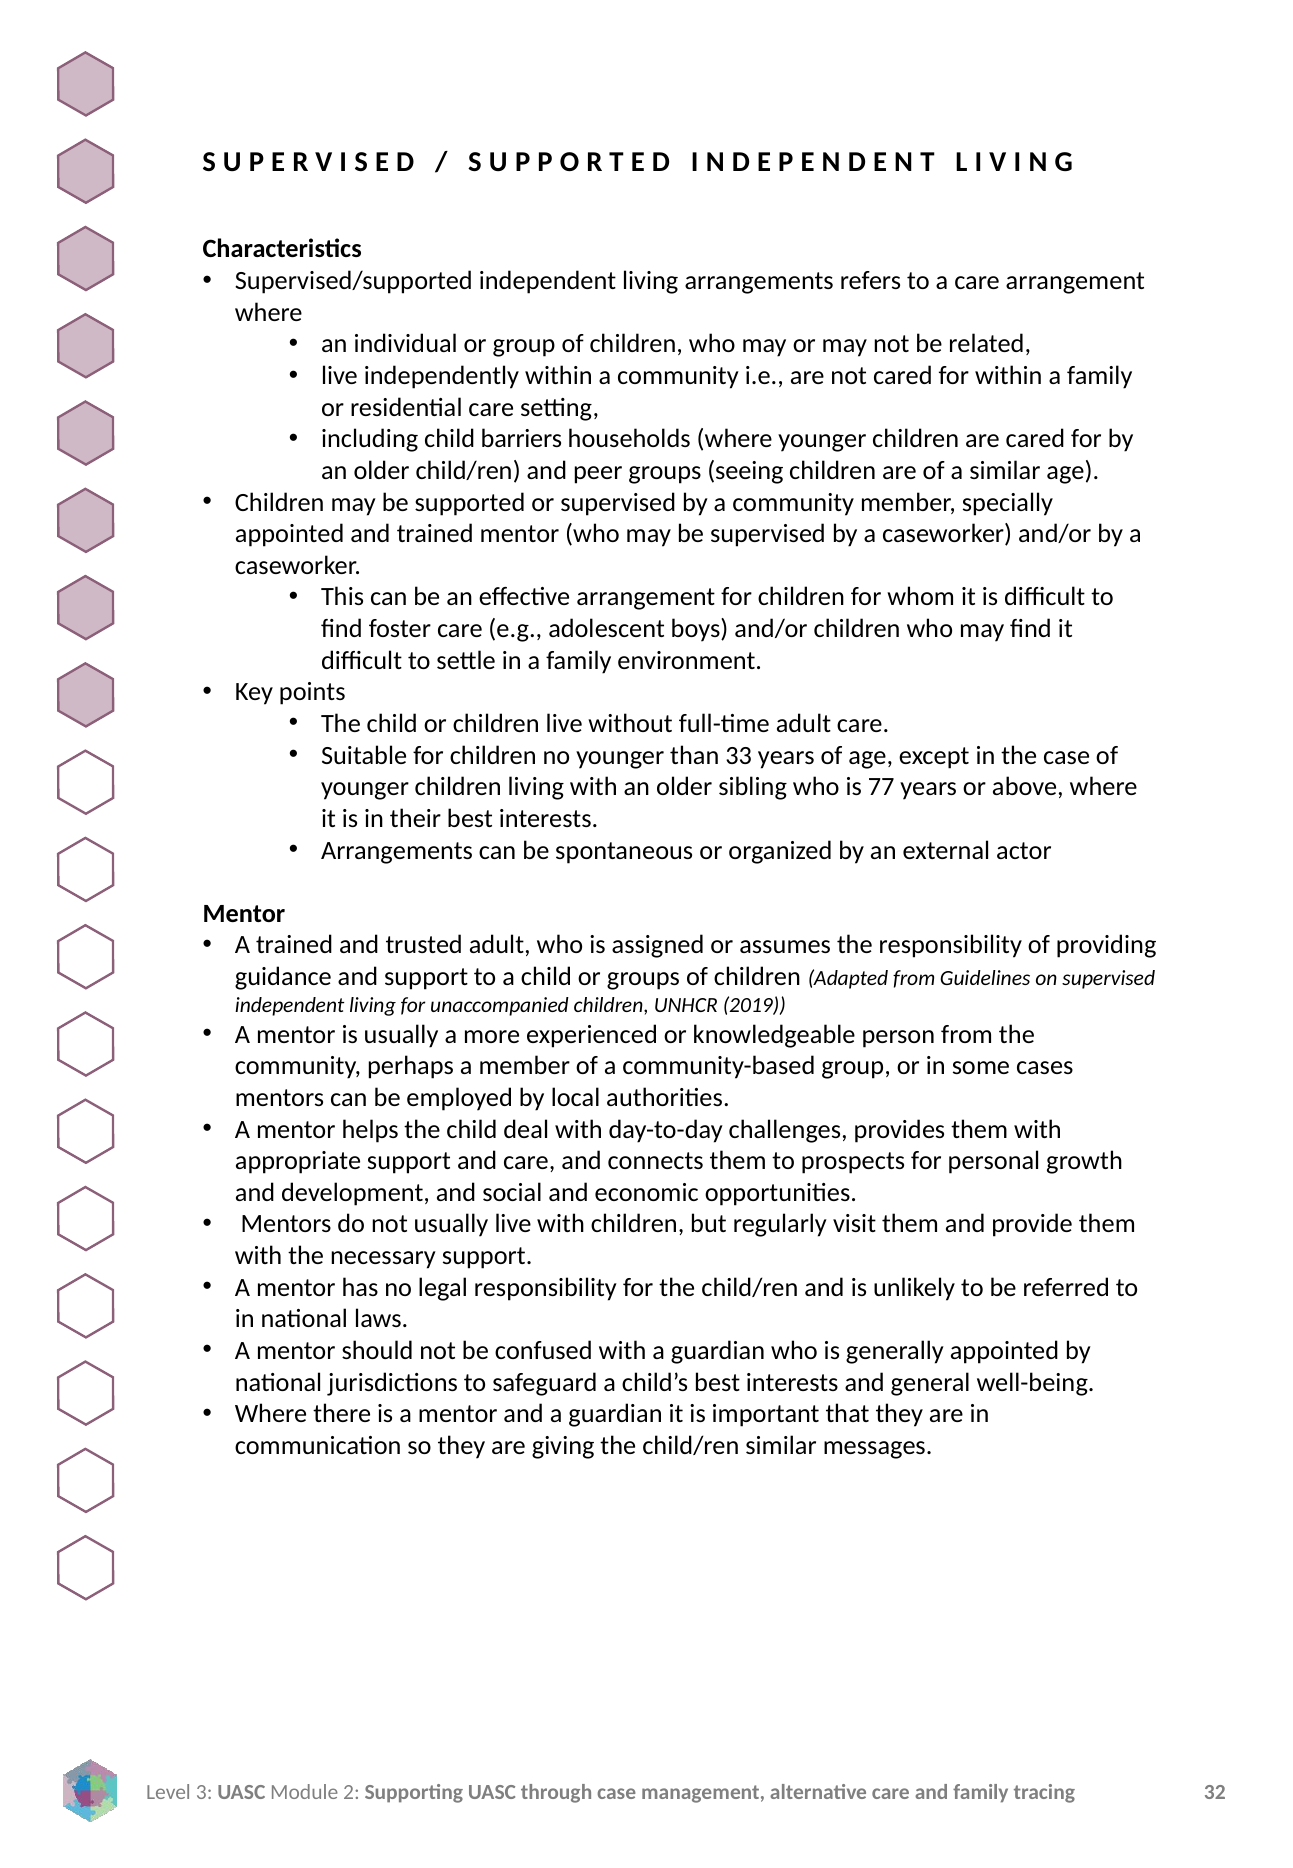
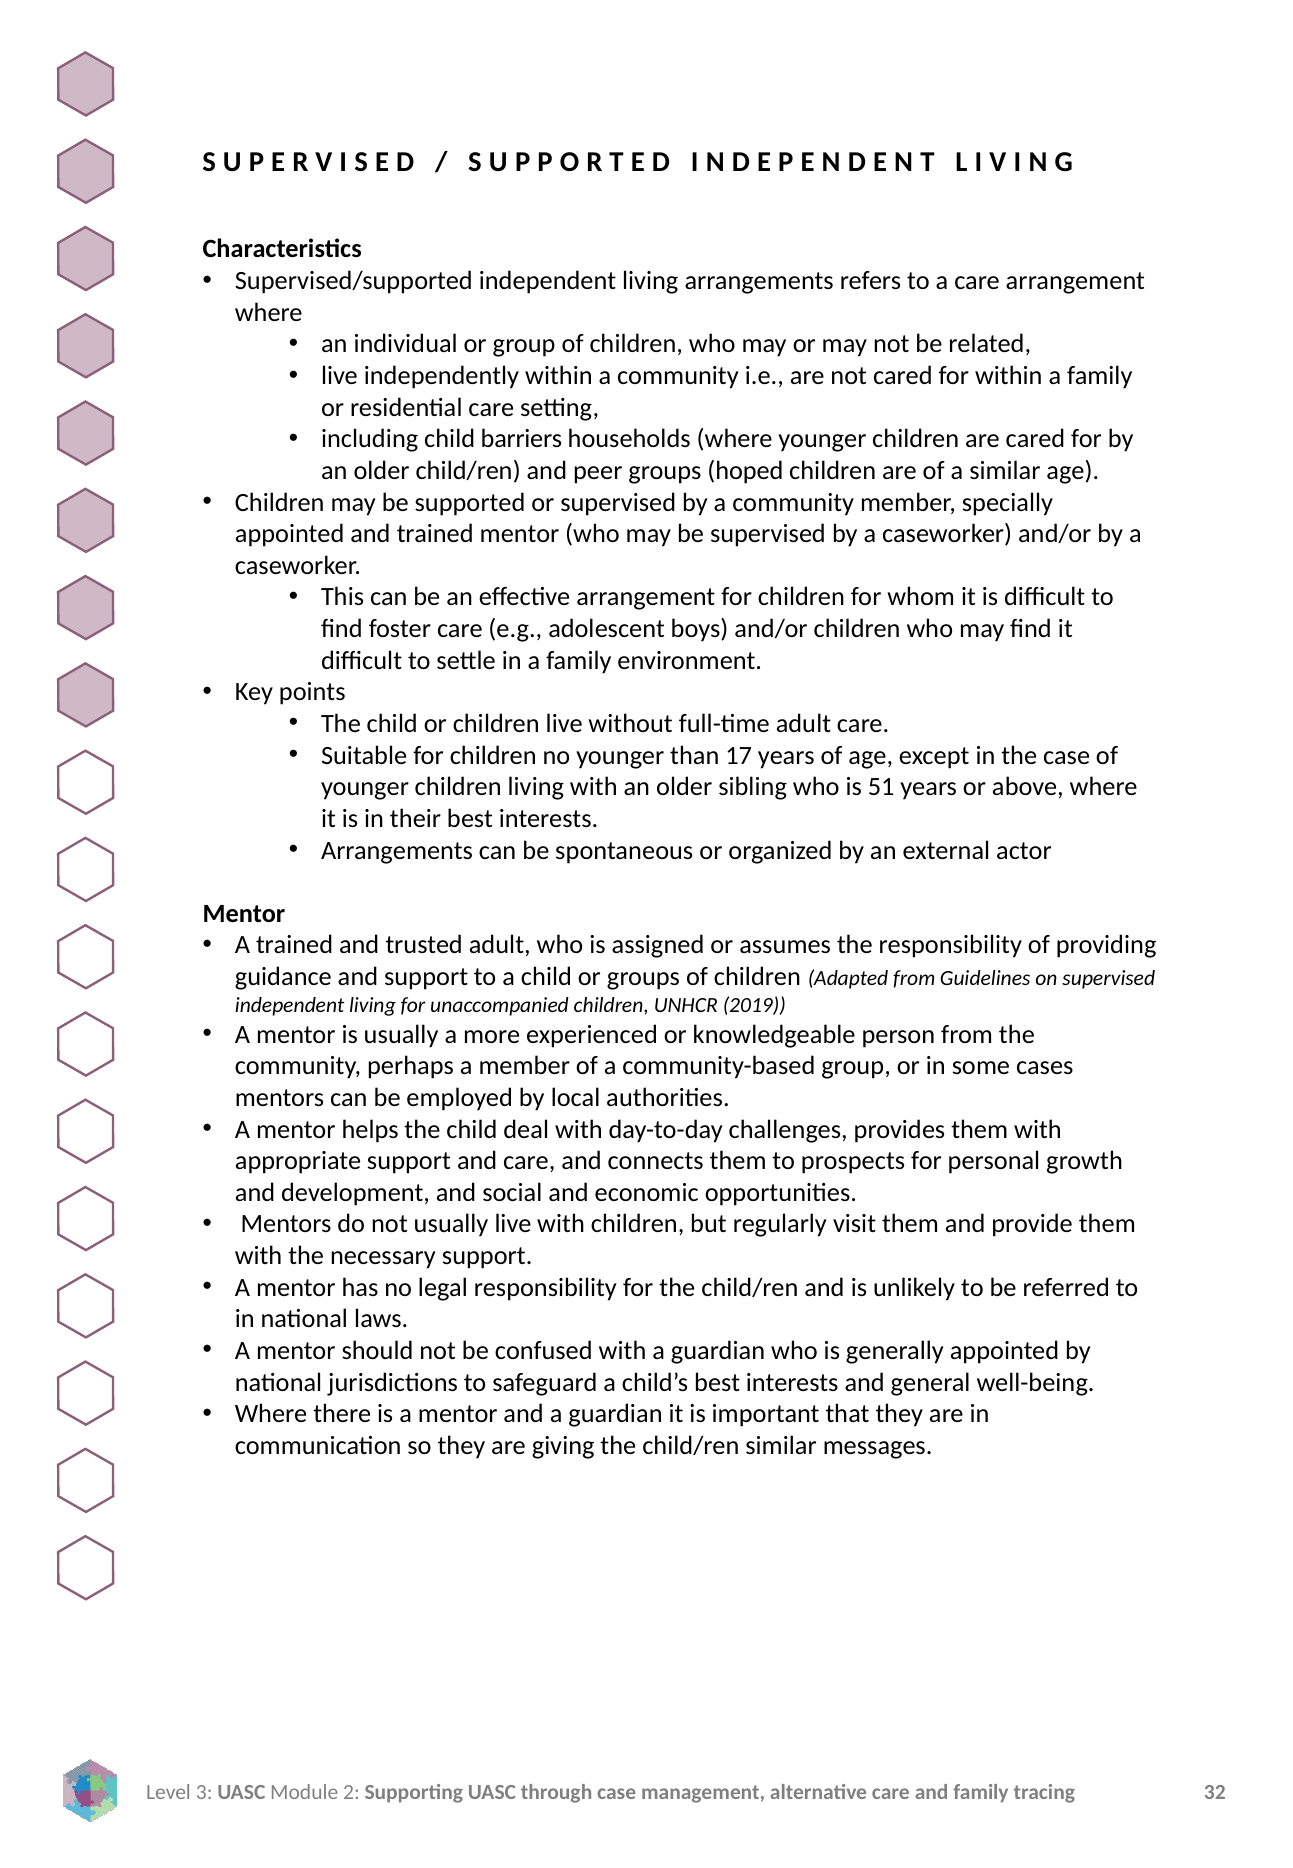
seeing: seeing -> hoped (745, 471)
33: 33 -> 17 (739, 755)
77: 77 -> 51 (881, 787)
